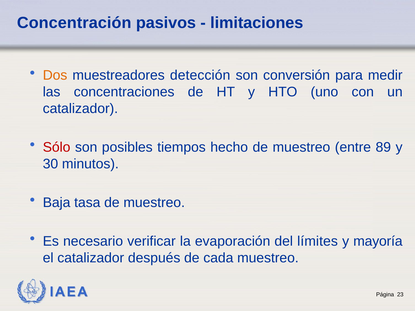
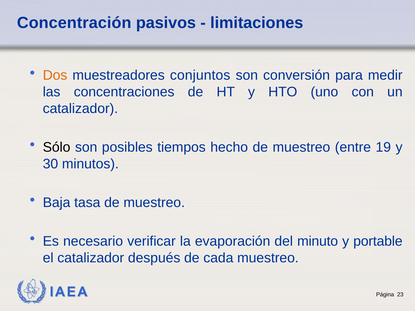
detección: detección -> conjuntos (200, 75)
Sólo colour: red -> black (57, 147)
89: 89 -> 19 (383, 147)
límites: límites -> minuto (318, 241)
mayoría: mayoría -> portable (378, 241)
